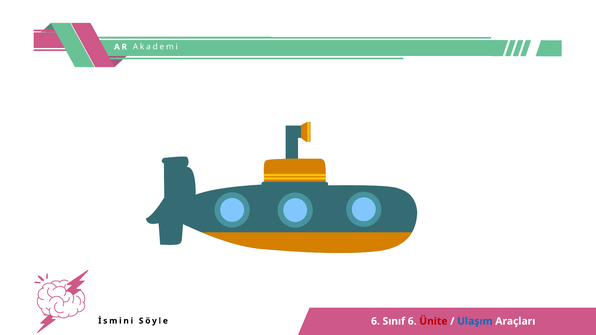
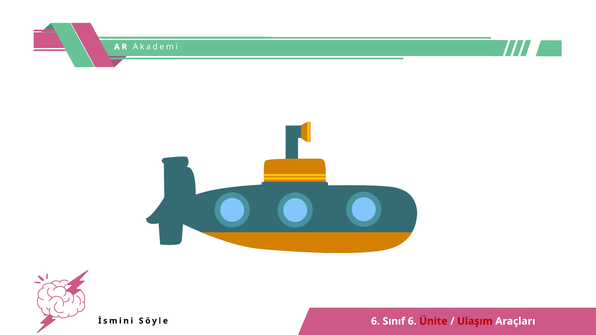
Ulaşım colour: blue -> red (475, 321)
